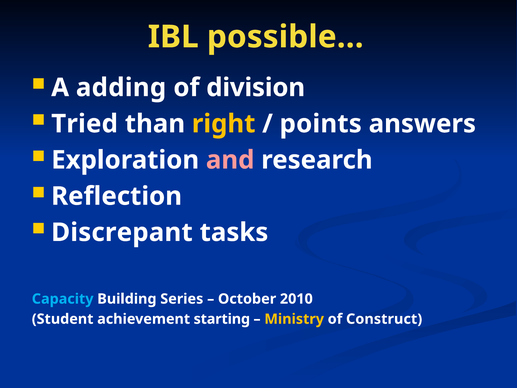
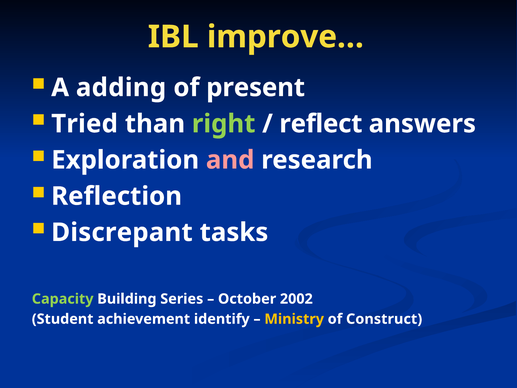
possible…: possible… -> improve… (285, 37)
division: division -> present (256, 88)
right colour: yellow -> light green (224, 124)
points: points -> reflect (321, 124)
Capacity colour: light blue -> light green (63, 299)
2010: 2010 -> 2002 (296, 299)
starting: starting -> identify (222, 319)
